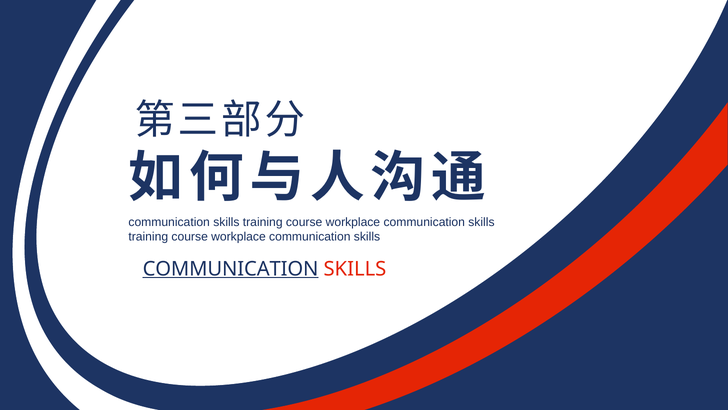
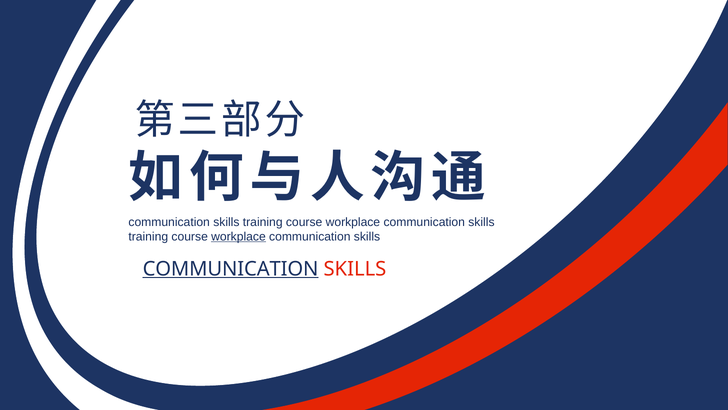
workplace underline: none -> present (238, 236)
